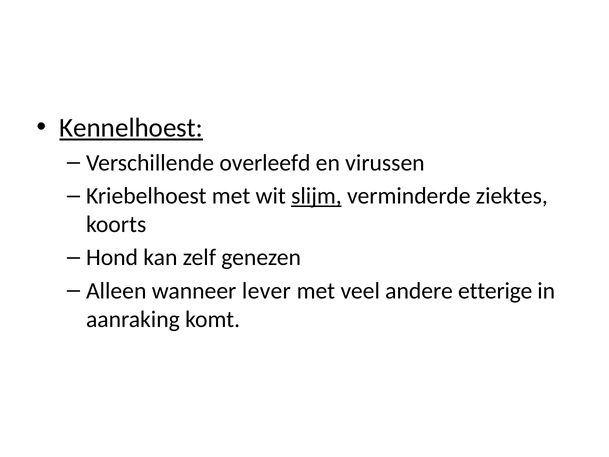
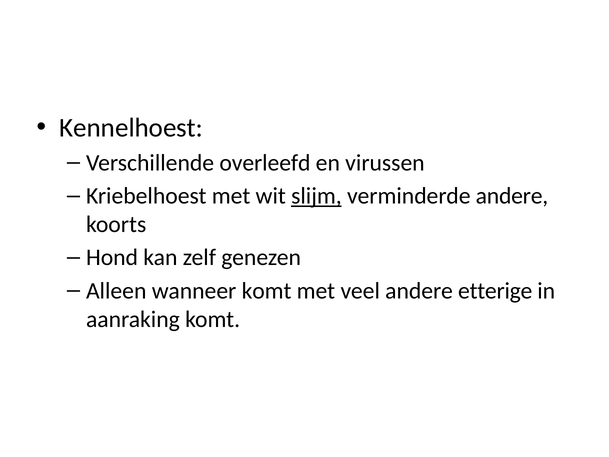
Kennelhoest underline: present -> none (131, 128)
verminderde ziektes: ziektes -> andere (512, 196)
wanneer lever: lever -> komt (267, 291)
